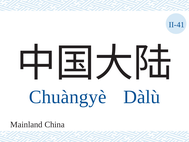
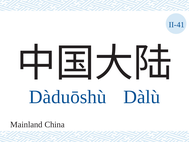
Chuàngyè: Chuàngyè -> Dàduōshù (68, 97)
